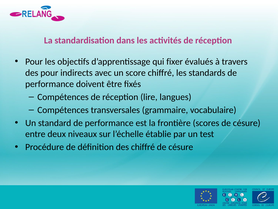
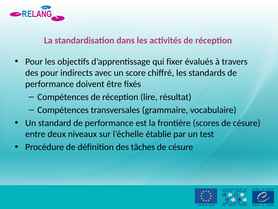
langues: langues -> résultat (175, 97)
des chiffré: chiffré -> tâches (143, 147)
